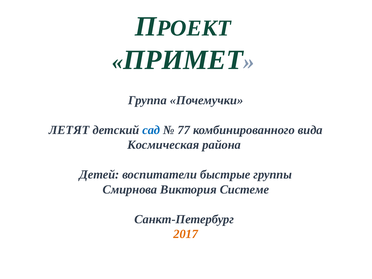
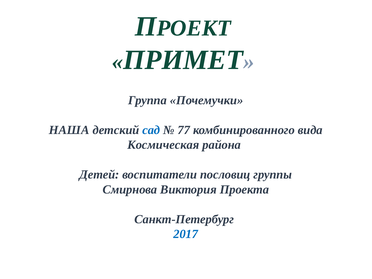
ЛЕТЯТ: ЛЕТЯТ -> НАША (69, 130)
быстрые: быстрые -> пословиц (225, 175)
Системе: Системе -> Проекта (244, 190)
2017 colour: orange -> blue (186, 234)
